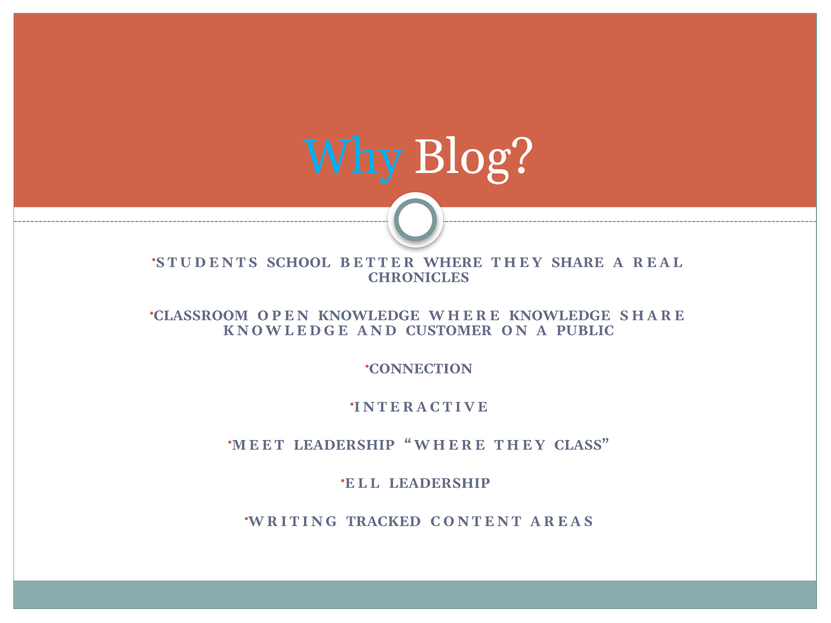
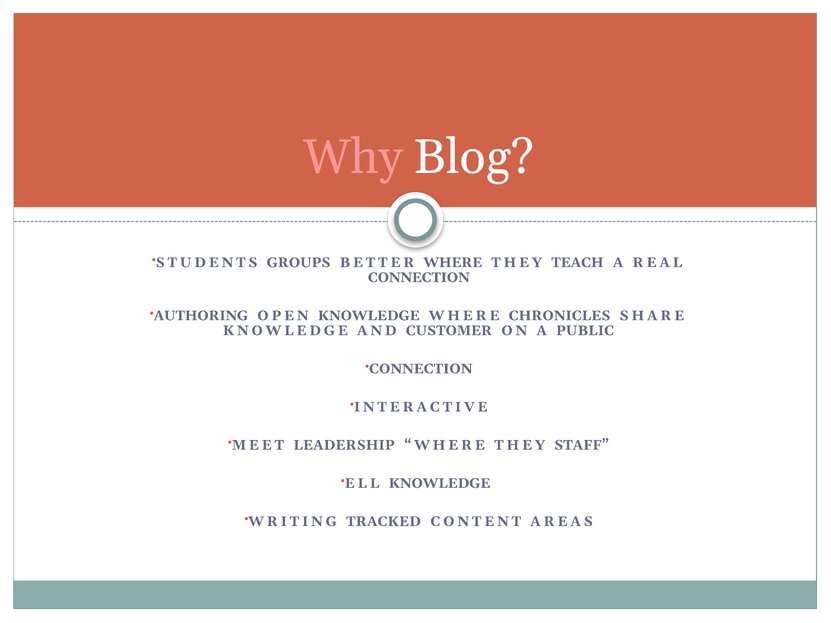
Why colour: light blue -> pink (353, 157)
SCHOOL: SCHOOL -> GROUPS (298, 263)
THEY SHARE: SHARE -> TEACH (577, 263)
CHRONICLES: CHRONICLES -> CONNECTION (419, 278)
CLASSROOM: CLASSROOM -> AUTHORING (201, 316)
WHERE KNOWLEDGE: KNOWLEDGE -> CHRONICLES (560, 316)
CLASS: CLASS -> STAFF (582, 445)
ELL LEADERSHIP: LEADERSHIP -> KNOWLEDGE (439, 483)
